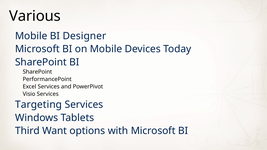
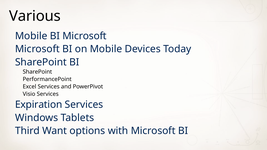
BI Designer: Designer -> Microsoft (85, 36)
Targeting: Targeting -> Expiration (39, 105)
